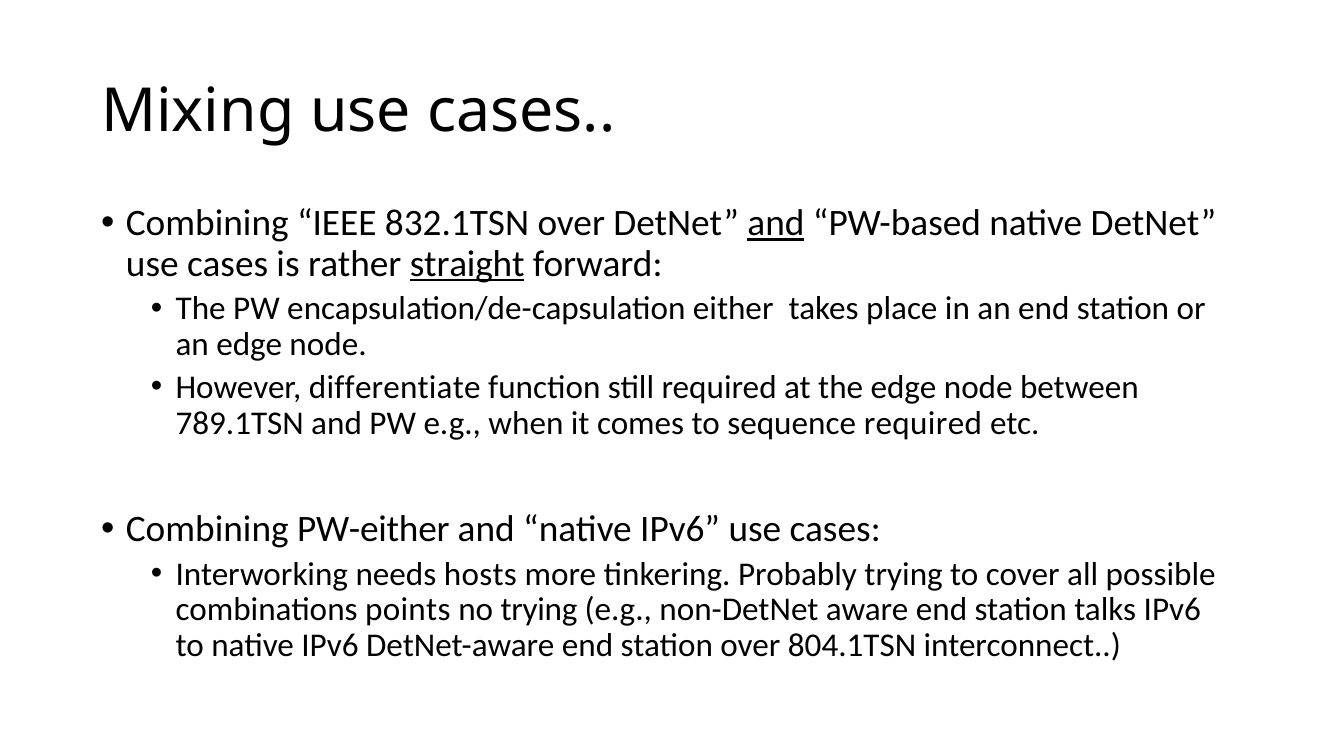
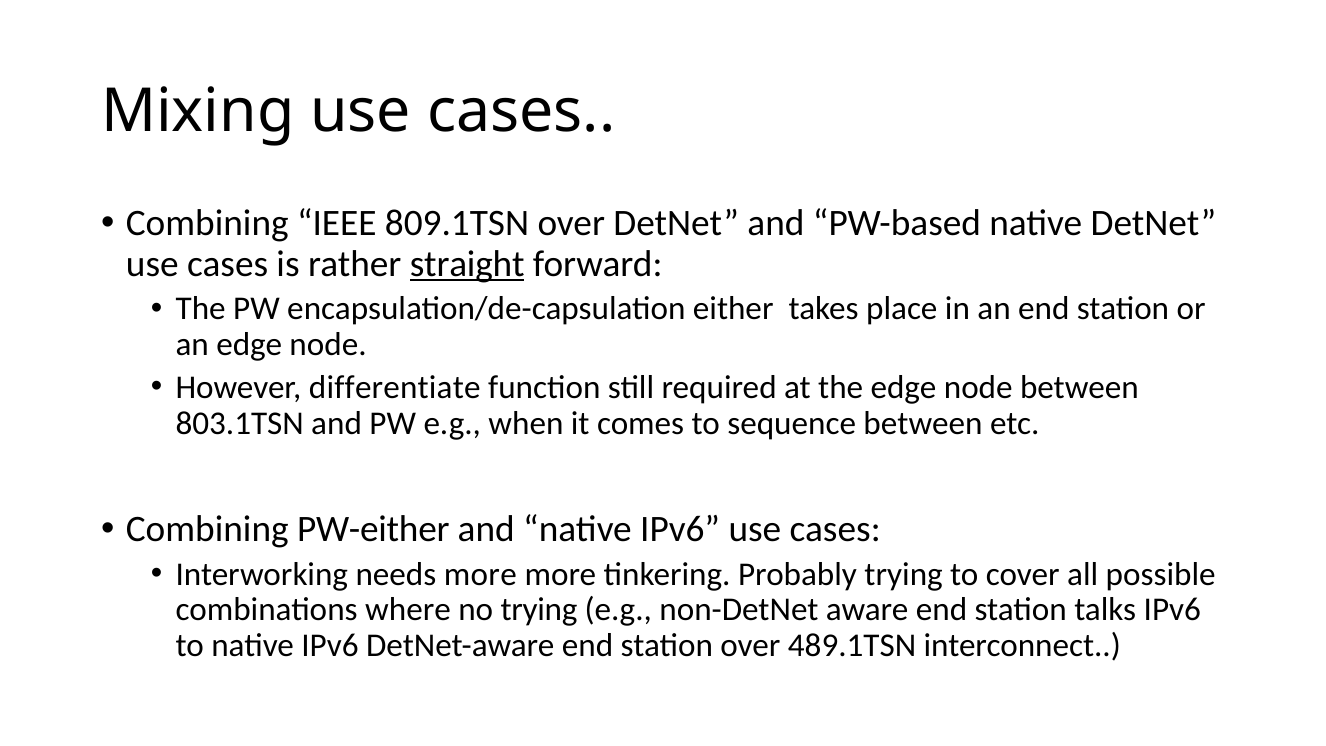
832.1TSN: 832.1TSN -> 809.1TSN (457, 223)
and underline: present -> none (776, 223)
789.1TSN: 789.1TSN -> 803.1TSN (240, 423)
sequence required: required -> between (923, 423)
needs hosts: hosts -> more (480, 574)
points: points -> where (408, 610)
804.1TSN: 804.1TSN -> 489.1TSN (852, 646)
